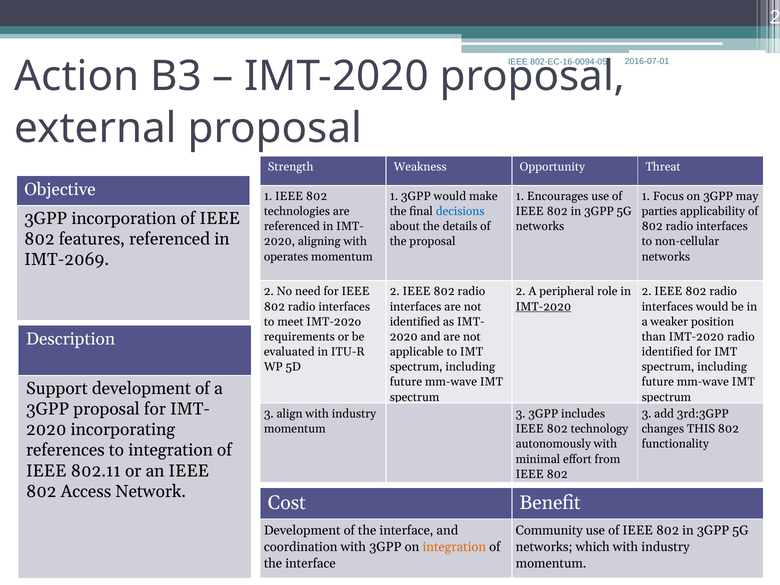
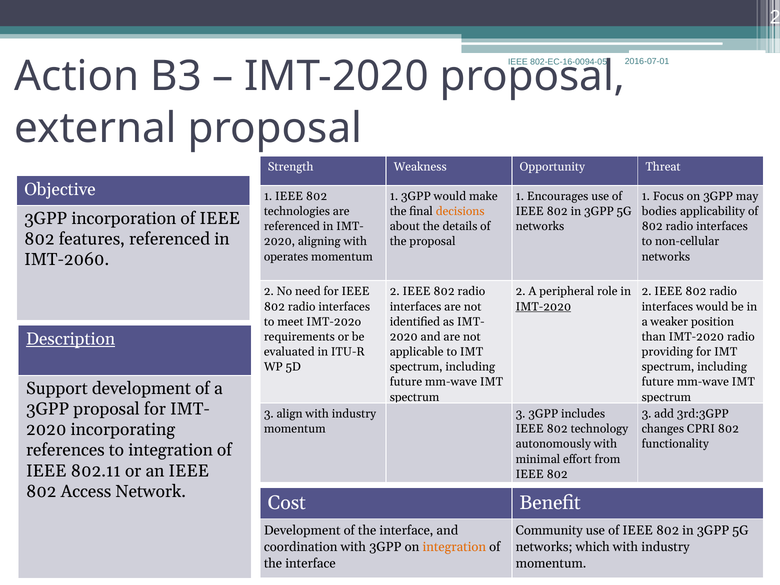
decisions colour: blue -> orange (460, 211)
parties: parties -> bodies (659, 211)
IMT-2069: IMT-2069 -> IMT-2060 (67, 260)
Description underline: none -> present (71, 339)
identified: identified -> providing (667, 352)
THIS: THIS -> CPRI (701, 429)
